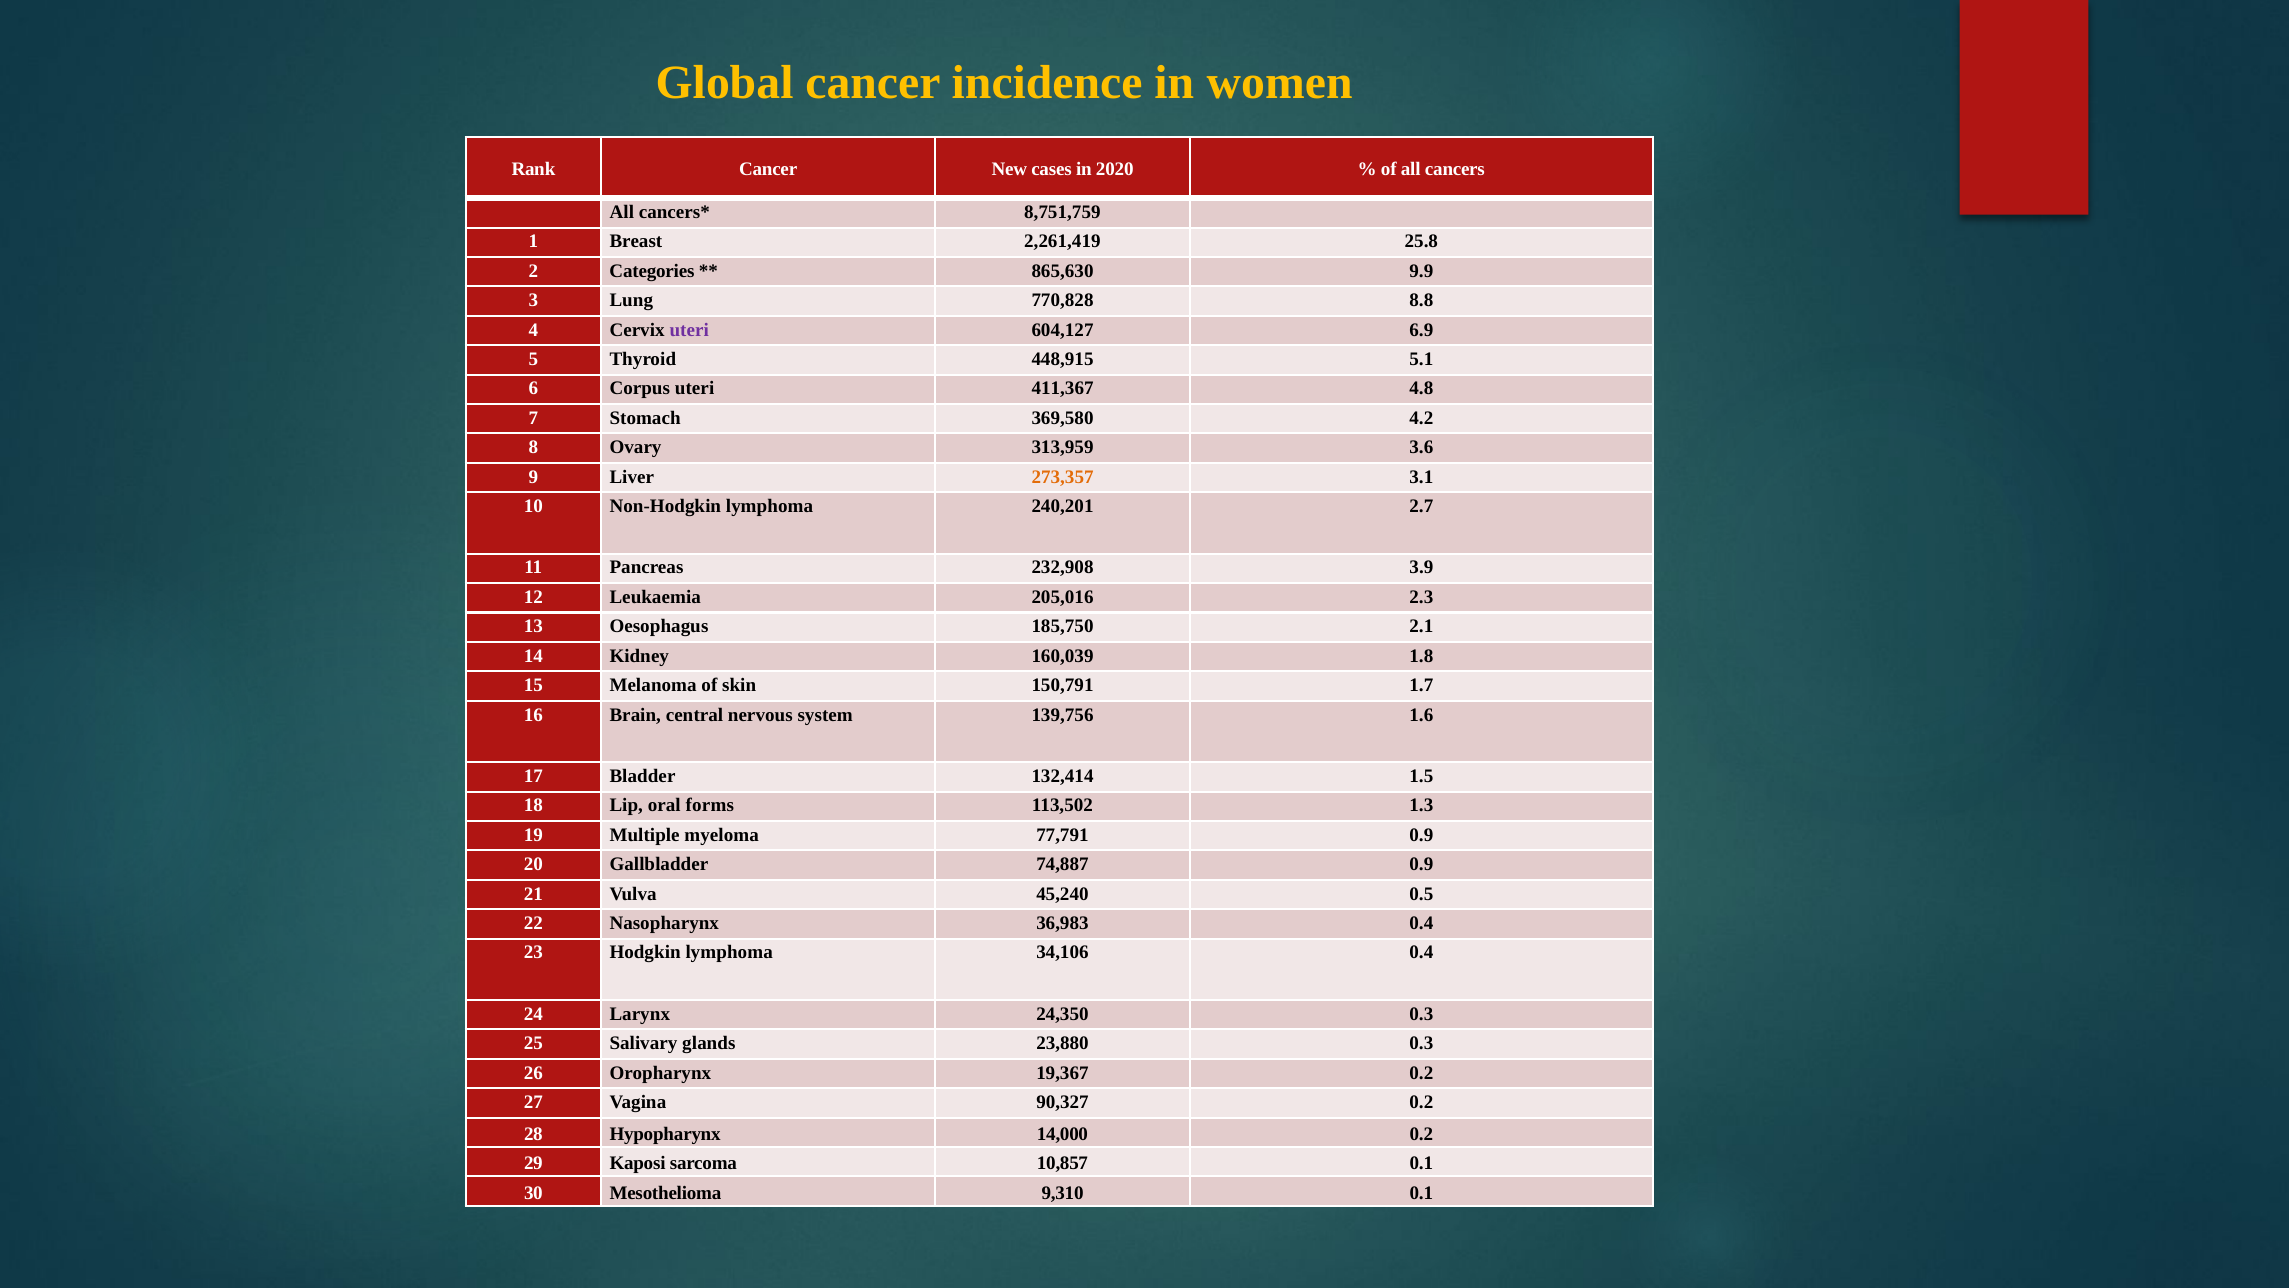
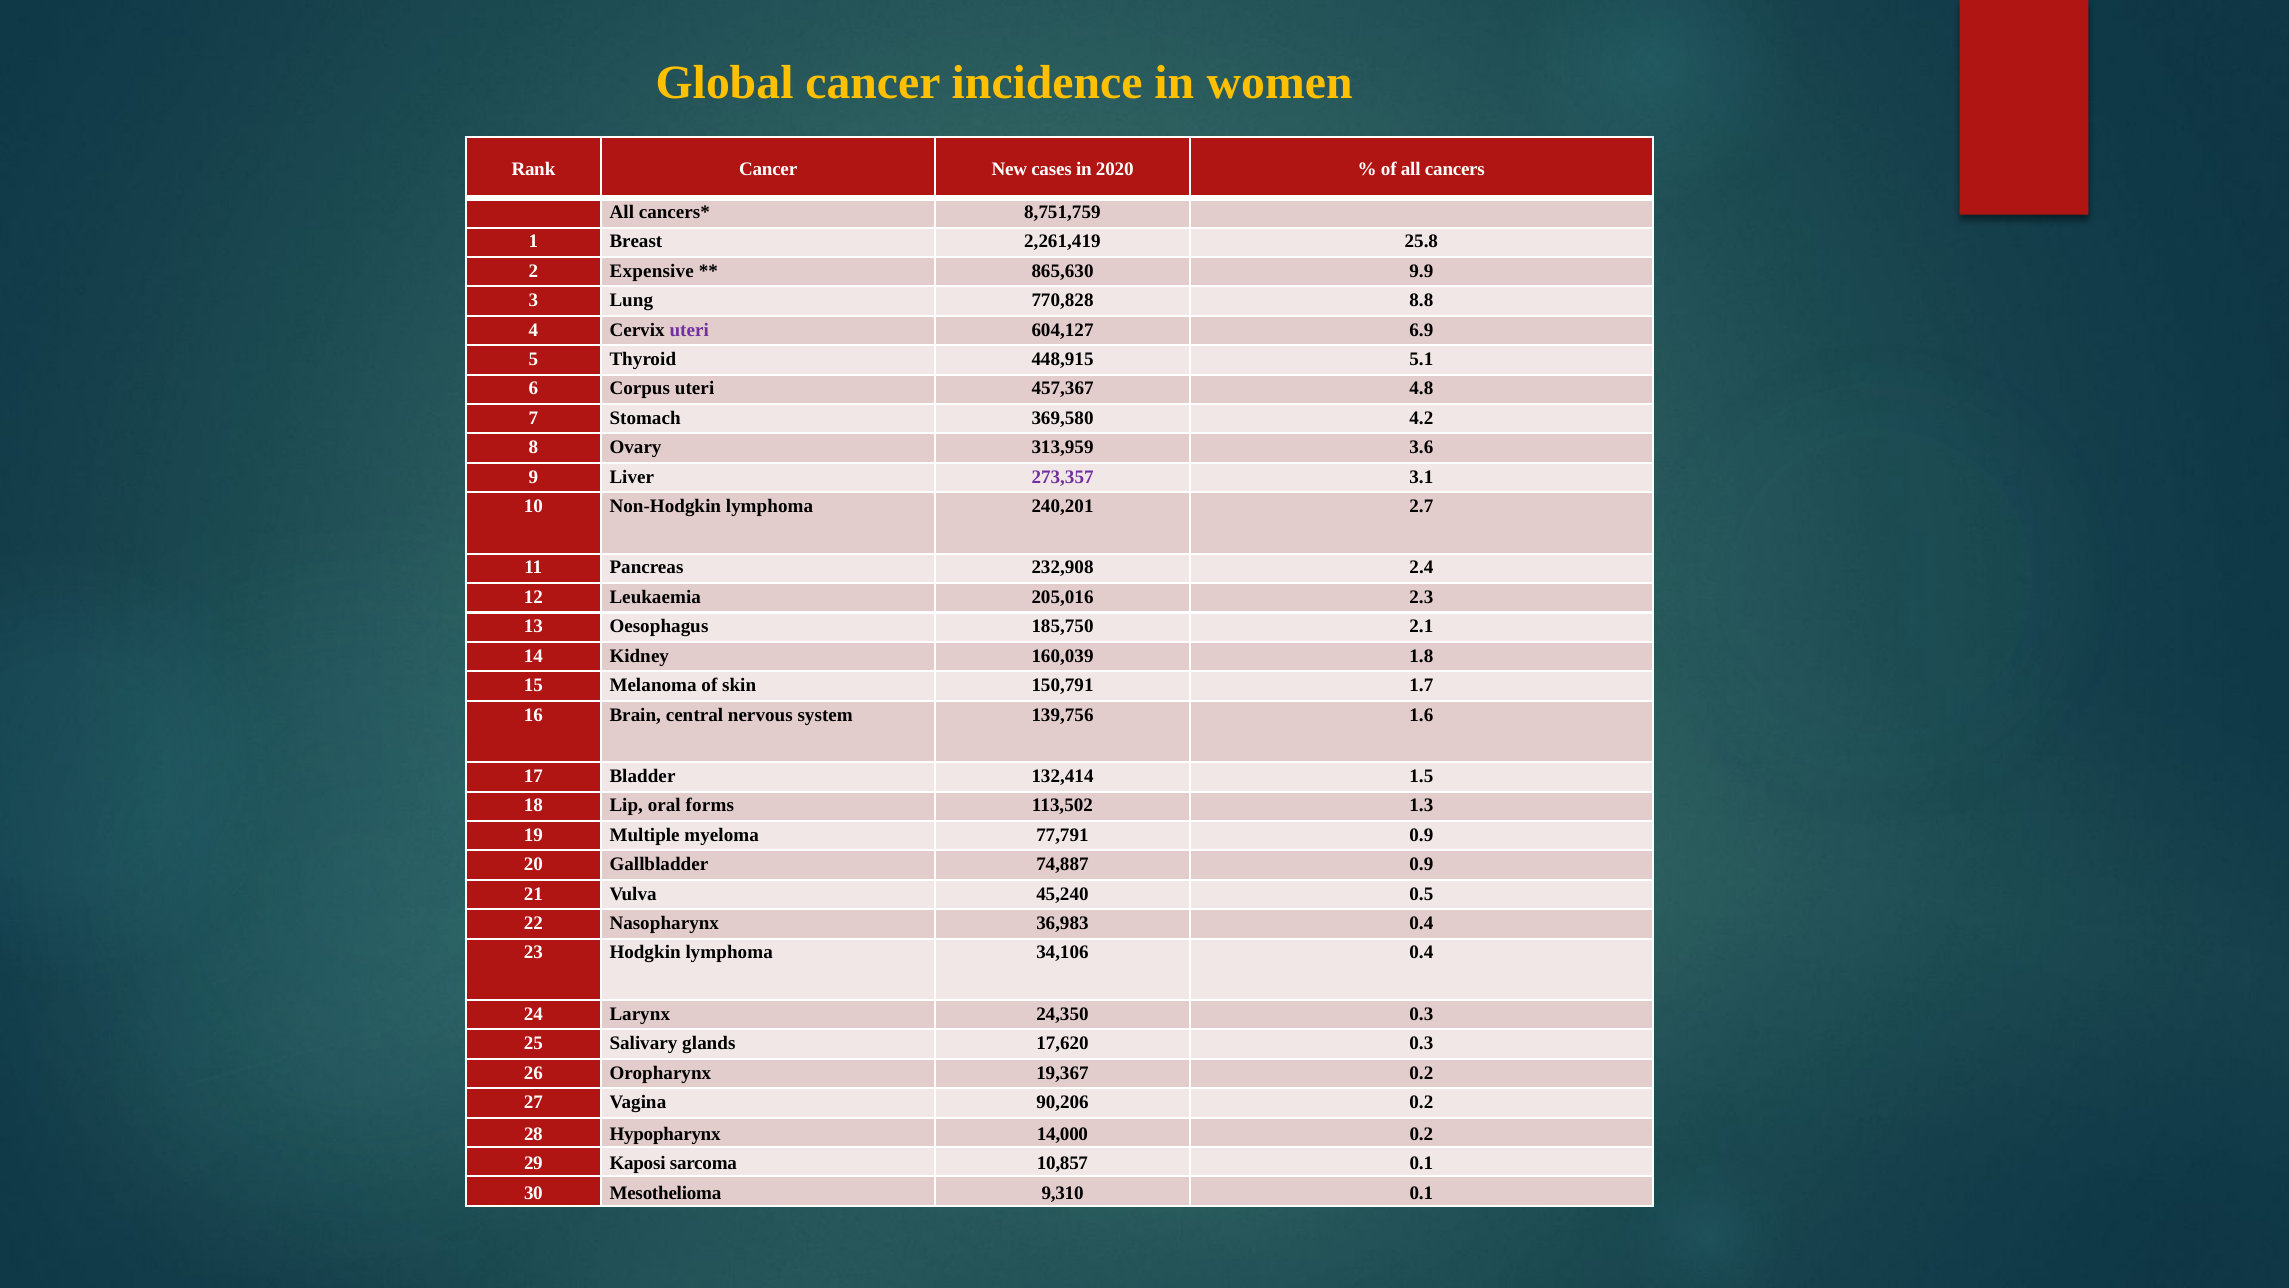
Categories: Categories -> Expensive (652, 271)
411,367: 411,367 -> 457,367 (1063, 388)
273,357 colour: orange -> purple (1063, 477)
3.9: 3.9 -> 2.4 (1421, 567)
23,880: 23,880 -> 17,620 (1062, 1043)
90,327: 90,327 -> 90,206 (1062, 1102)
